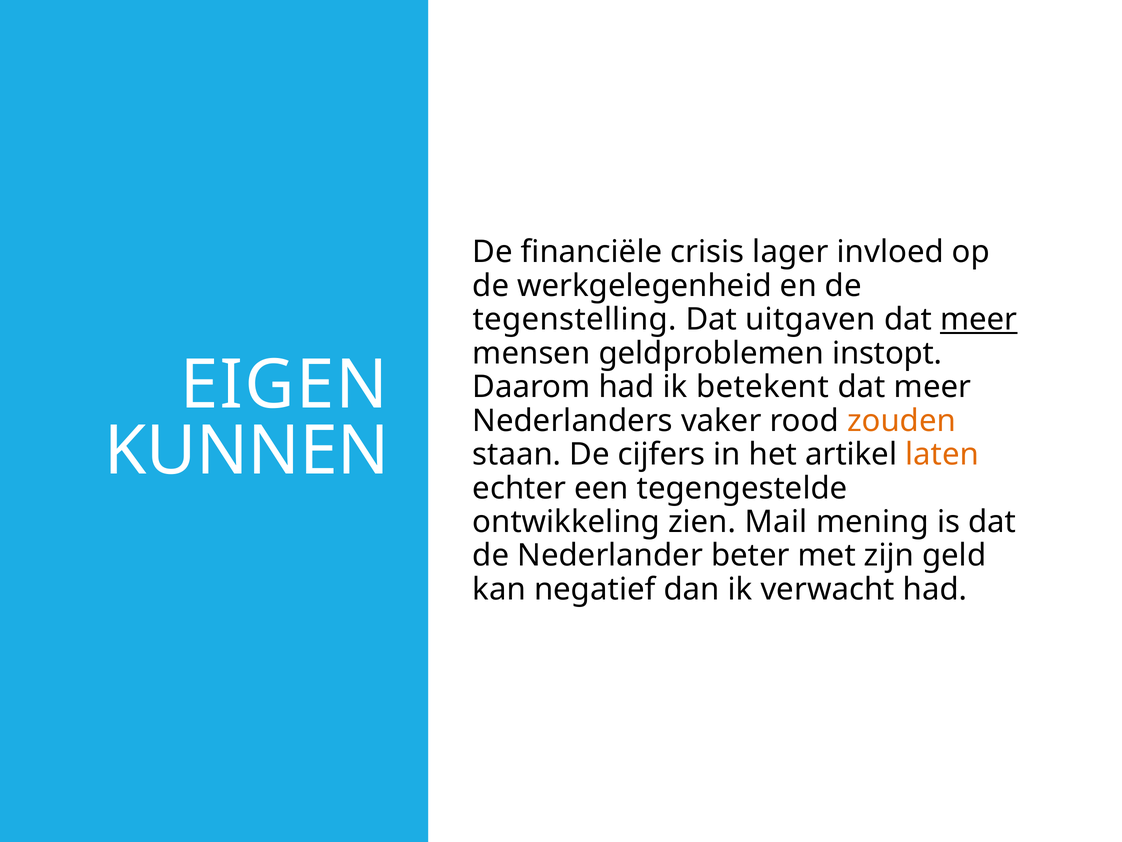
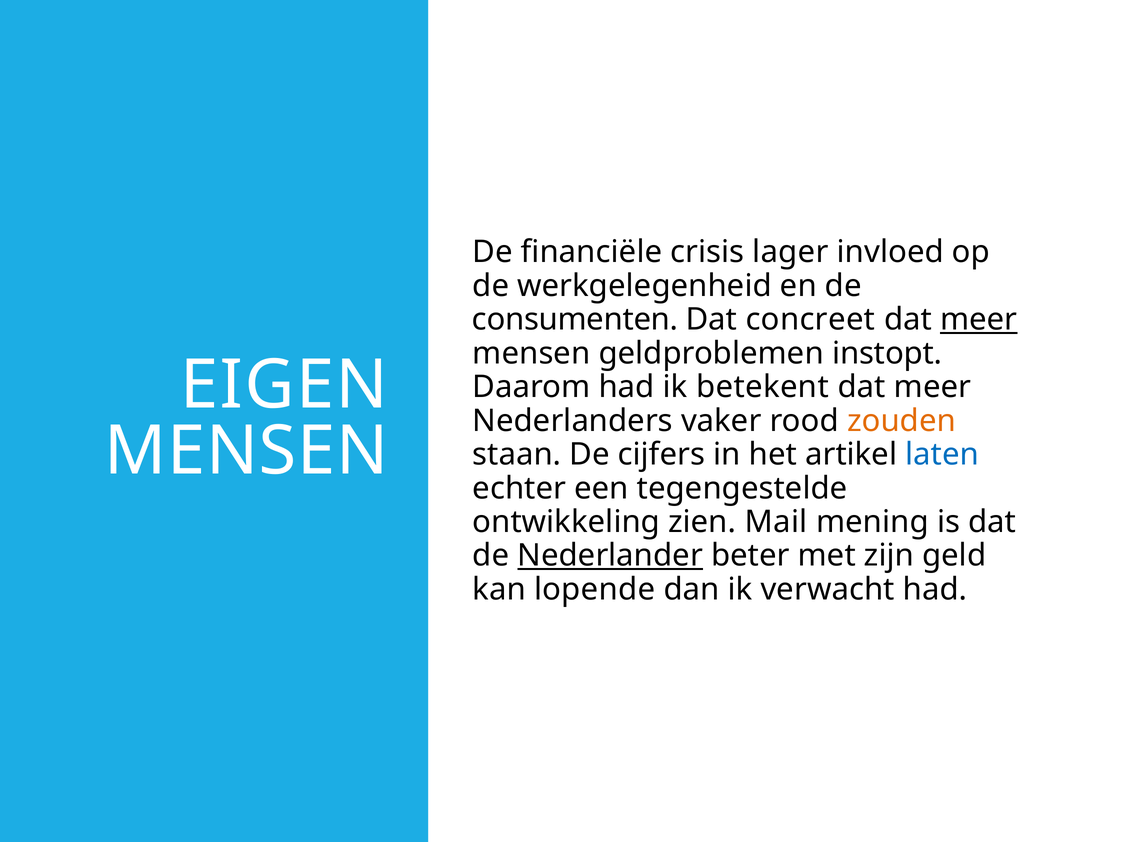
tegenstelling: tegenstelling -> consumenten (575, 319)
uitgaven: uitgaven -> concreet (810, 319)
KUNNEN: KUNNEN -> MENSEN (246, 451)
laten colour: orange -> blue (942, 454)
Nederlander underline: none -> present (610, 555)
negatief: negatief -> lopende (595, 589)
